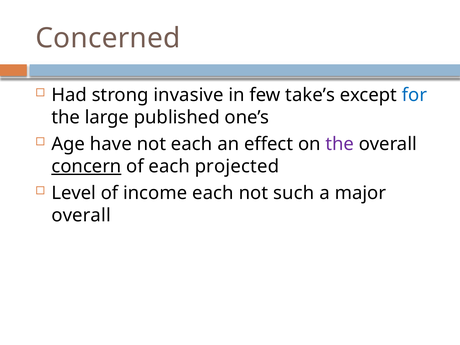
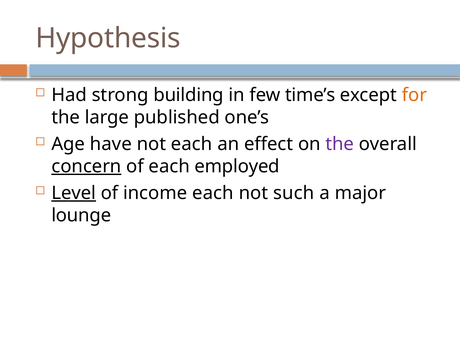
Concerned: Concerned -> Hypothesis (108, 38)
invasive: invasive -> building (189, 95)
take’s: take’s -> time’s (310, 95)
for colour: blue -> orange (414, 95)
projected: projected -> employed (237, 166)
Level underline: none -> present (74, 193)
overall: overall -> lounge (81, 215)
